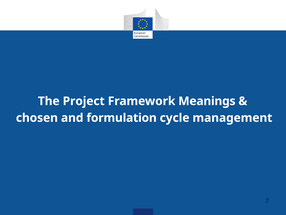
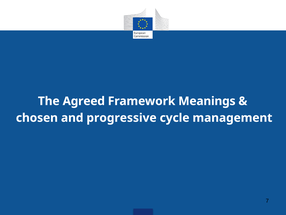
Project: Project -> Agreed (84, 101)
formulation: formulation -> progressive (122, 118)
